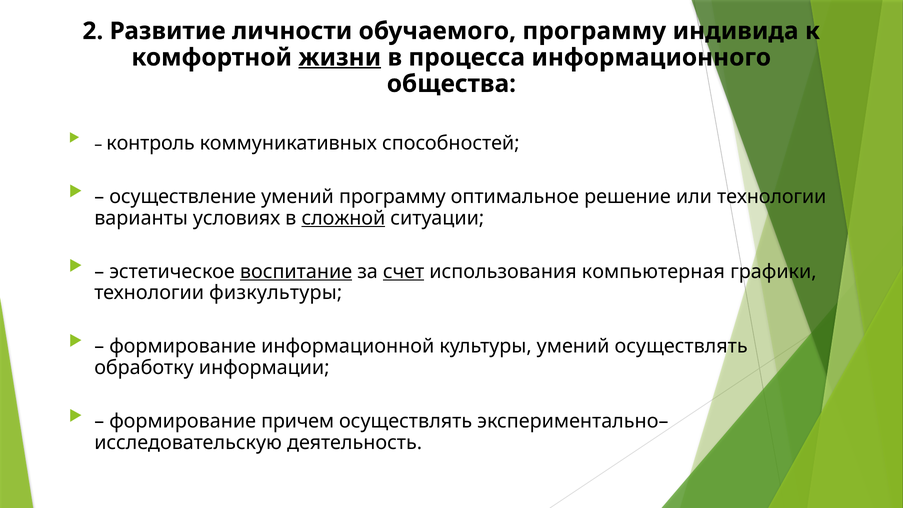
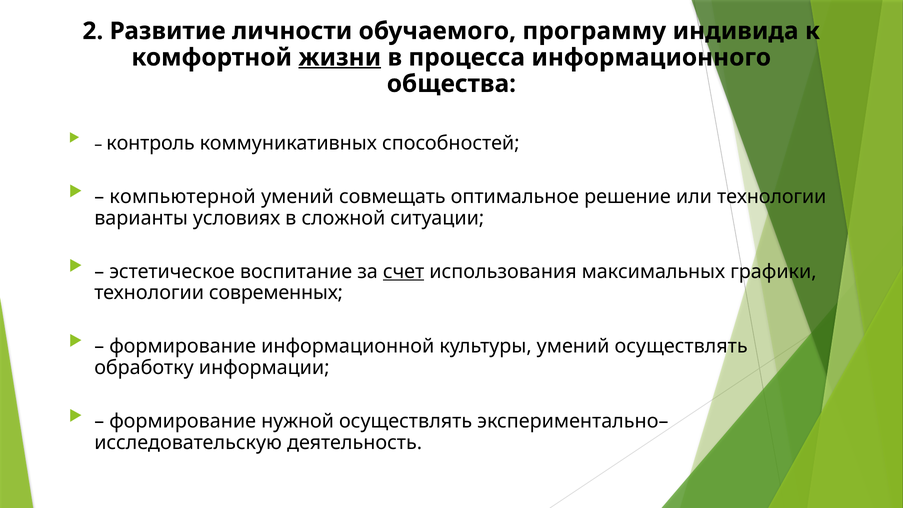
осуществление: осуществление -> компьютерной (183, 197)
умений программу: программу -> совмещать (392, 197)
сложной underline: present -> none (343, 218)
воспитание underline: present -> none (296, 271)
компьютерная: компьютерная -> максимальных (653, 271)
физкультуры: физкультуры -> современных (276, 293)
причем: причем -> нужной (298, 421)
